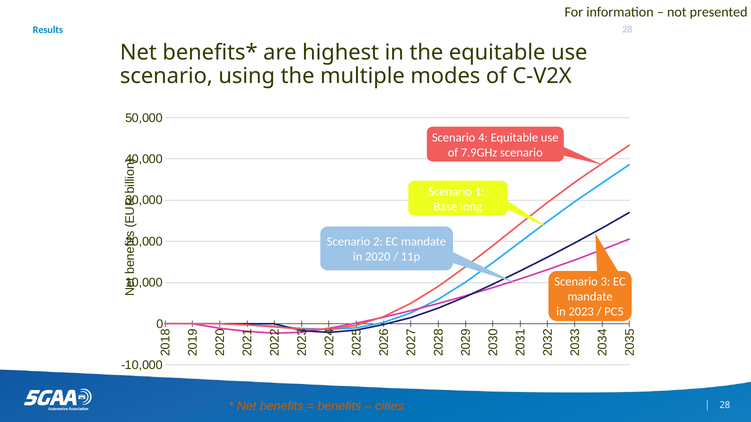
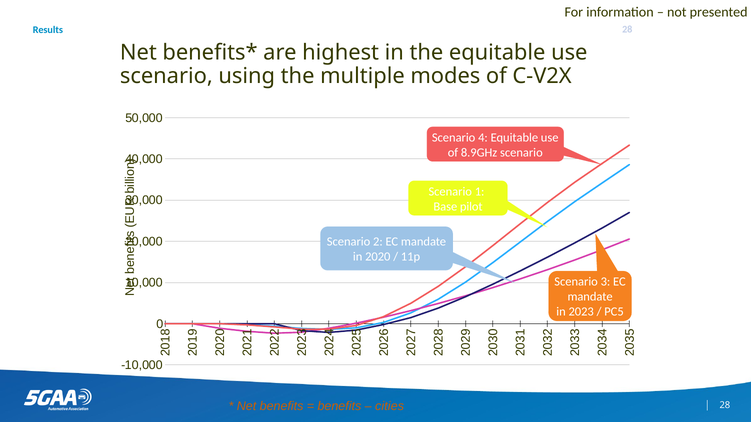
7.9GHz: 7.9GHz -> 8.9GHz (479, 153)
long: long -> pilot (471, 207)
